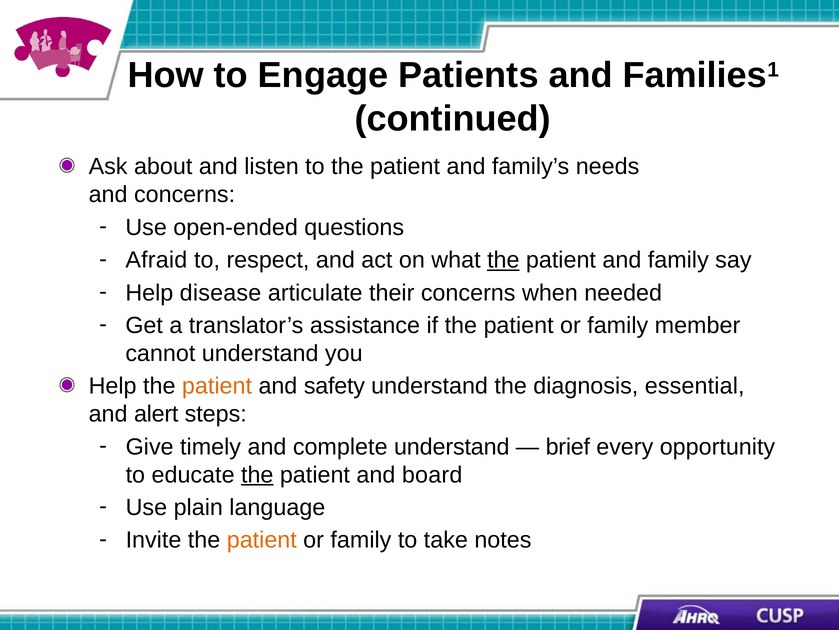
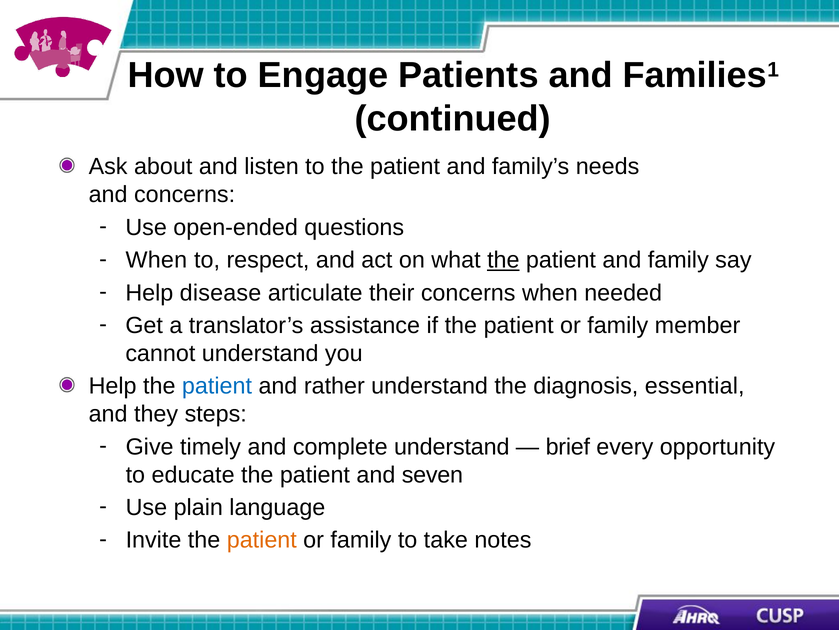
Afraid: Afraid -> When (156, 260)
patient colour: orange -> blue (217, 386)
safety: safety -> rather (334, 386)
alert: alert -> they (156, 414)
the underline: present -> none (257, 474)
board: board -> seven (432, 474)
